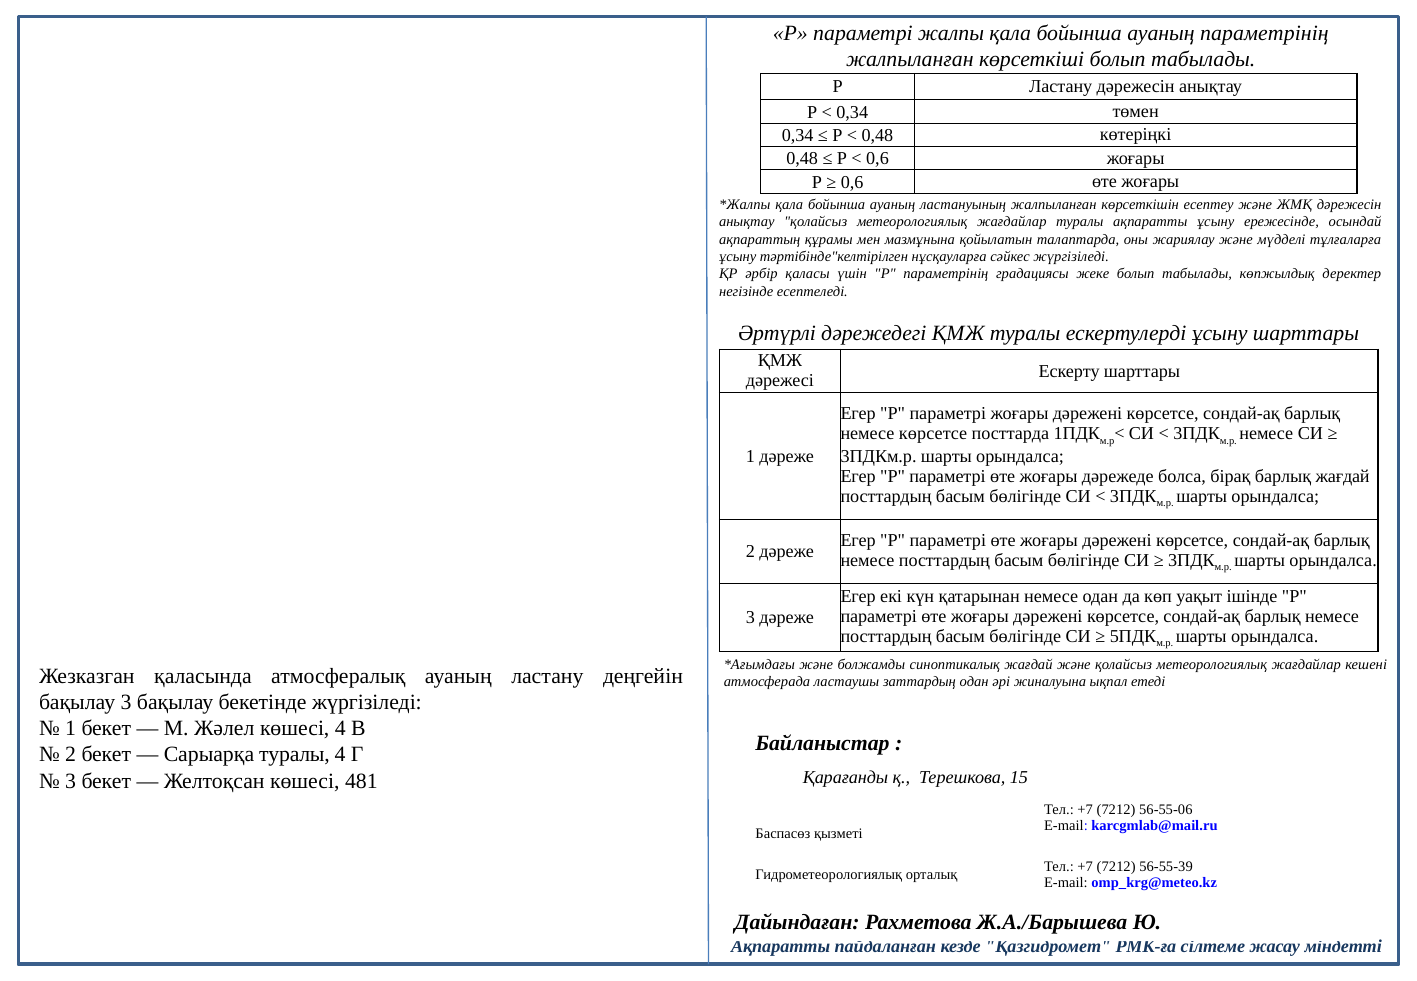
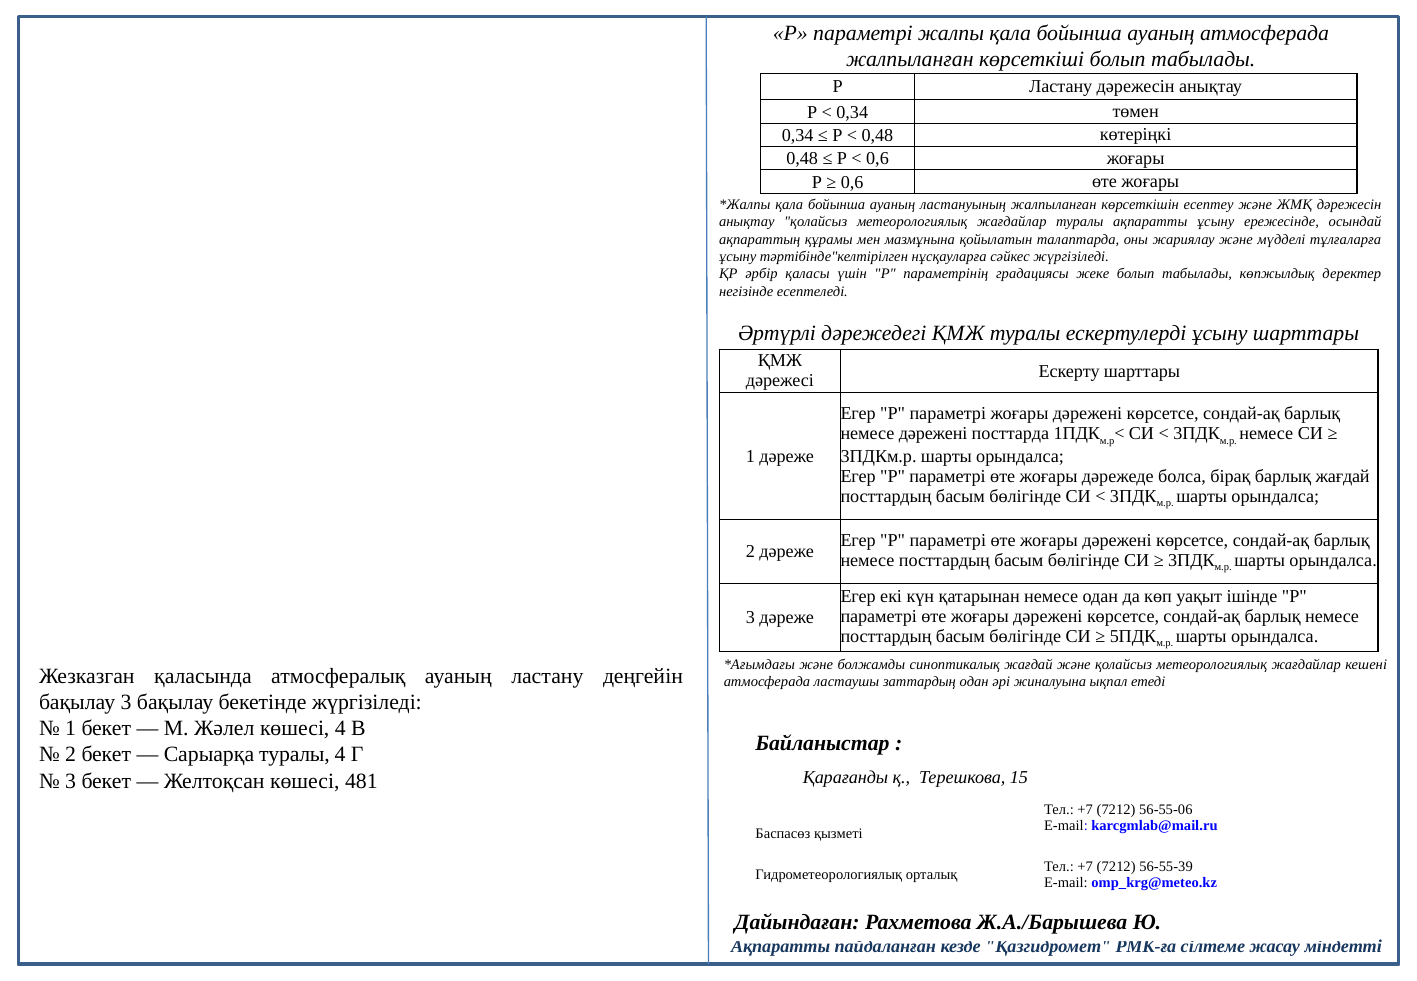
ауаның параметрінің: параметрінің -> атмосферада (1265, 34)
немесе көрсетсе: көрсетсе -> дәрежені (933, 433)
